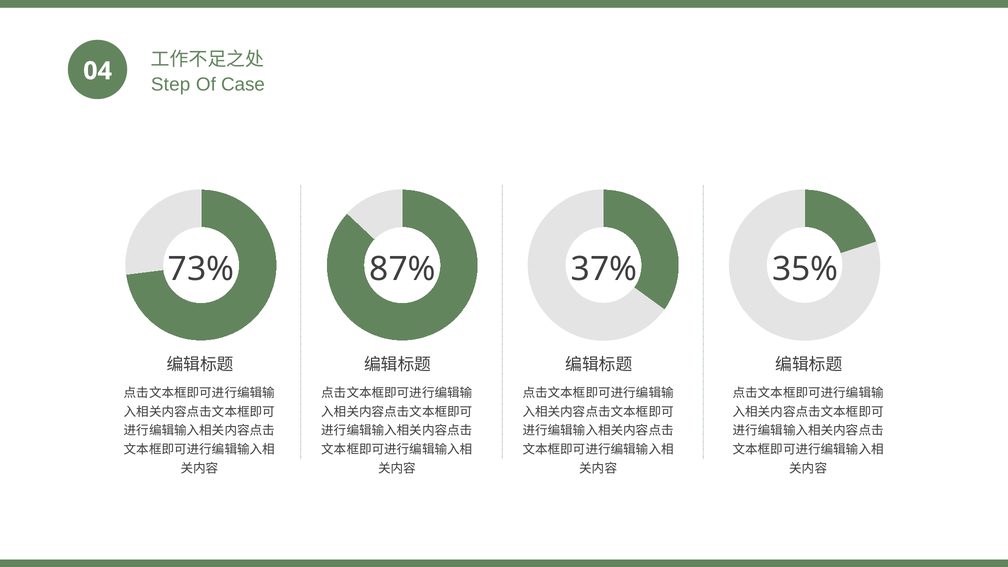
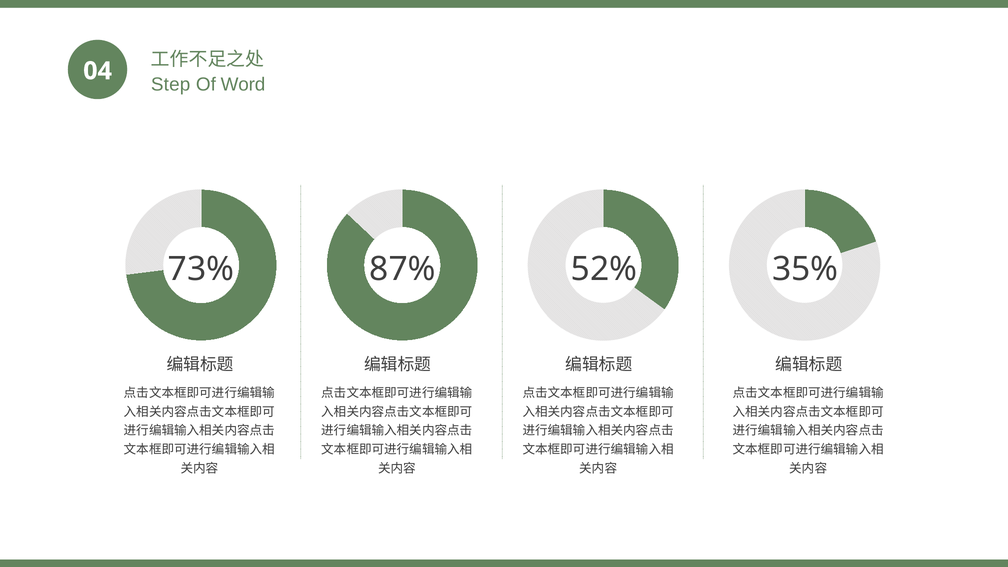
Case: Case -> Word (243, 85)
37%: 37% -> 52% (604, 269)
